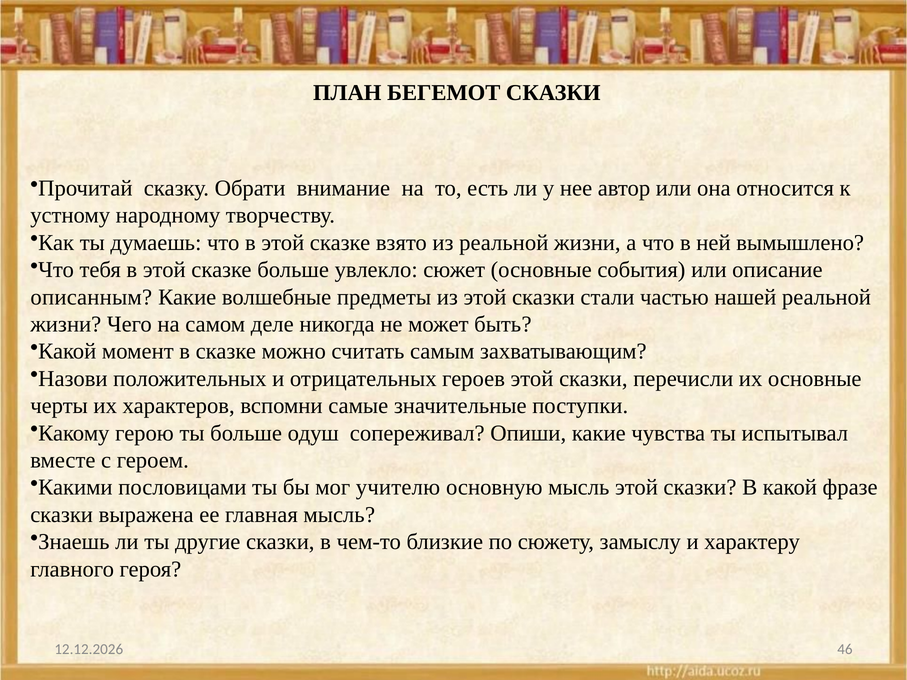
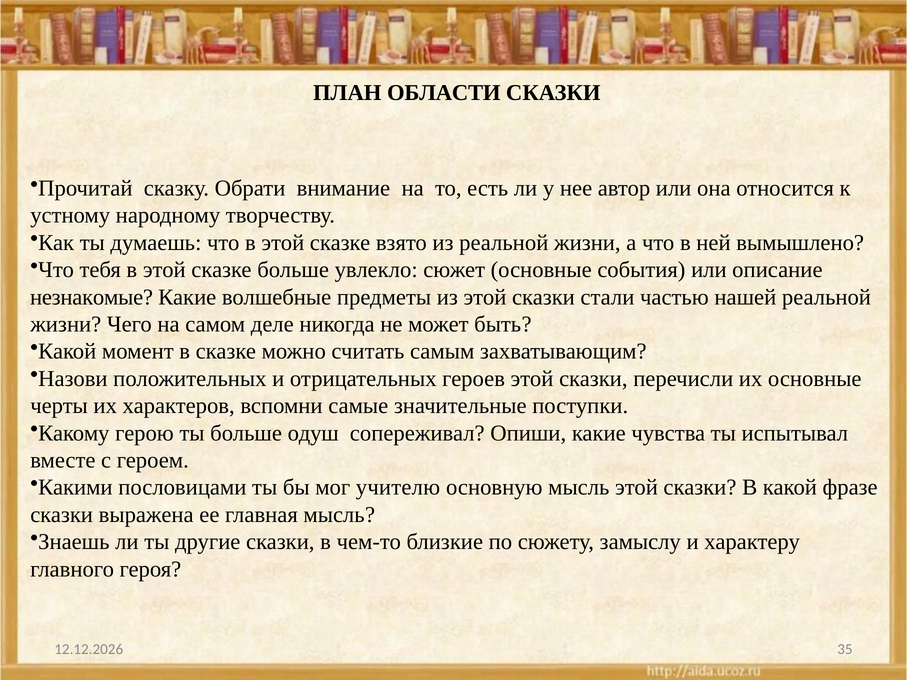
БЕГЕМОТ: БЕГЕМОТ -> ОБЛАСТИ (444, 93)
описанным: описанным -> незнакомые (92, 297)
46: 46 -> 35 (845, 649)
